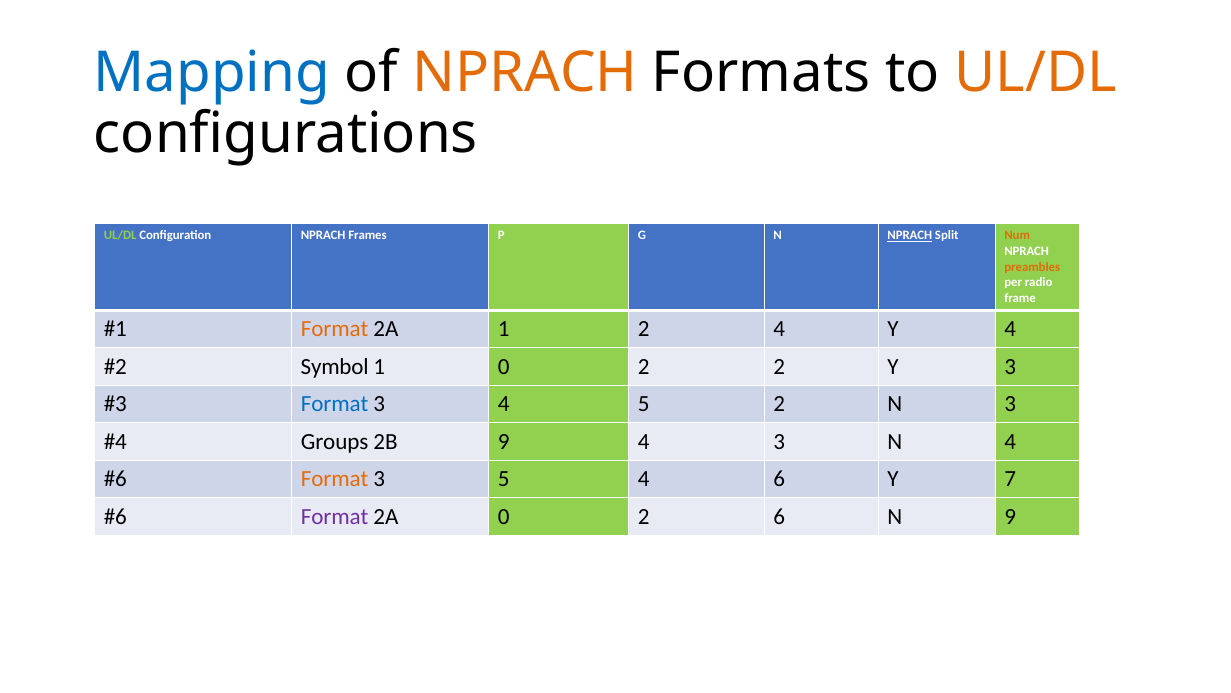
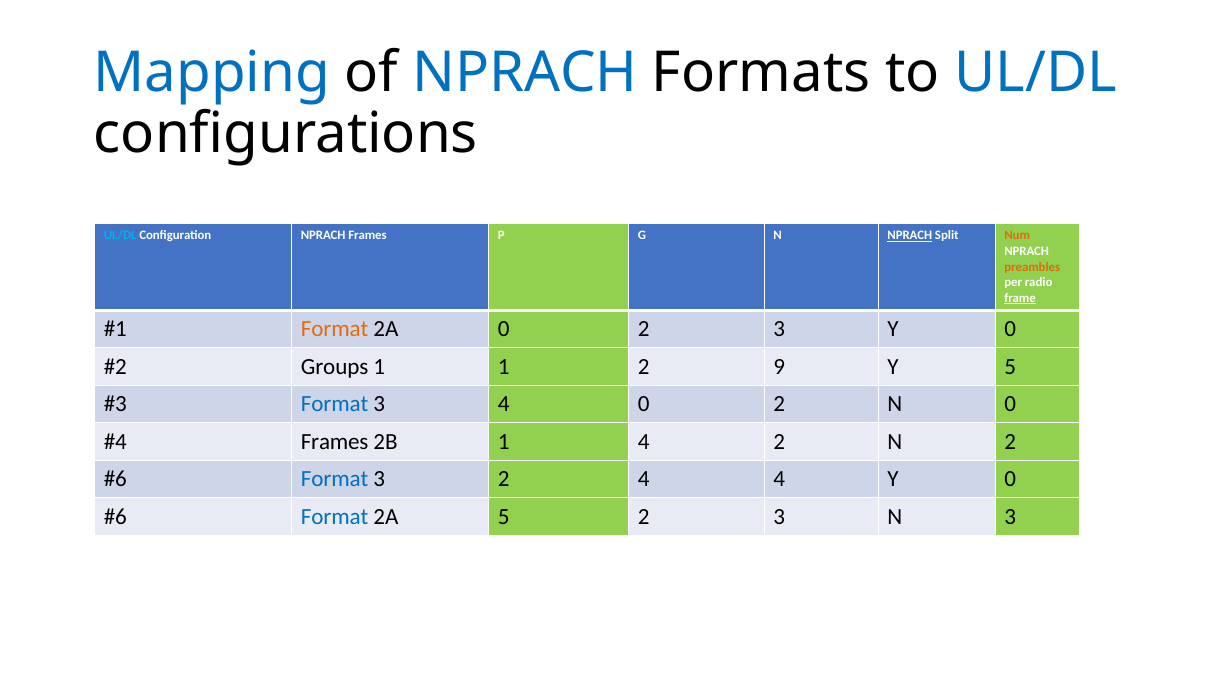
NPRACH colour: orange -> blue (525, 73)
UL/DL colour: orange -> blue (1035, 73)
UL/DL colour: light green -> light blue (120, 235)
frame underline: none -> present (1020, 298)
2A 1: 1 -> 0 (504, 329)
4: 4 -> 3 (779, 329)
4: 4 -> 0 (1010, 329)
Symbol: Symbol -> Groups (335, 366)
1 0: 0 -> 1 (504, 366)
2 2: 2 -> 9 (779, 366)
Y 3: 3 -> 5 (1010, 366)
4 5: 5 -> 0 (644, 404)
N 3: 3 -> 0 (1010, 404)
Groups: Groups -> Frames (335, 441)
2B 9: 9 -> 1 (504, 441)
4 3: 3 -> 2 (779, 441)
N 4: 4 -> 2 (1010, 441)
Format colour: orange -> blue (335, 479)
3 5: 5 -> 2 (504, 479)
4 6: 6 -> 4 (779, 479)
7: 7 -> 0 (1010, 479)
Format colour: purple -> blue (335, 516)
2A 0: 0 -> 5 (504, 516)
6: 6 -> 3 (779, 516)
N 9: 9 -> 3 (1010, 516)
